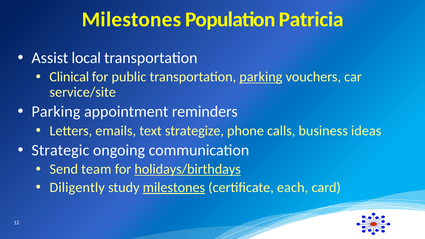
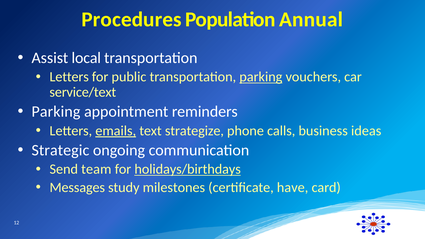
Milestones: Milestones -> Procedures (132, 19)
Patricia: Patricia -> Annual (311, 19)
Clinical: Clinical -> Letters (69, 77)
service/site: service/site -> service/text (83, 92)
emails underline: none -> present (116, 131)
Diligently: Diligently -> Messages (77, 187)
milestones underline: present -> none (174, 187)
each: each -> have (293, 187)
